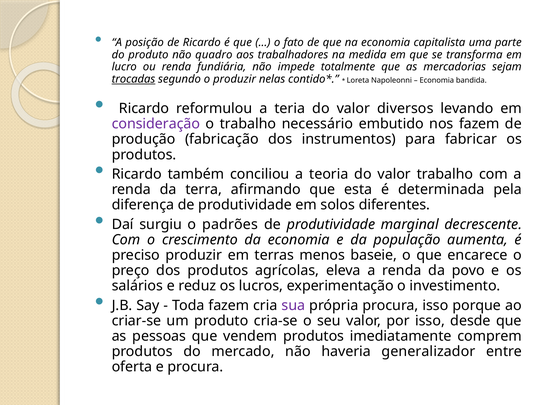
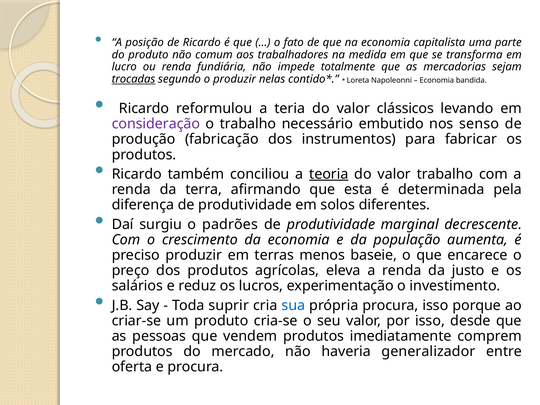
quadro: quadro -> comum (214, 55)
diversos: diversos -> clássicos (405, 109)
nos fazem: fazem -> senso (479, 124)
teoria underline: none -> present (329, 174)
povo: povo -> justo (468, 271)
Toda fazem: fazem -> suprir (229, 305)
sua colour: purple -> blue (293, 305)
